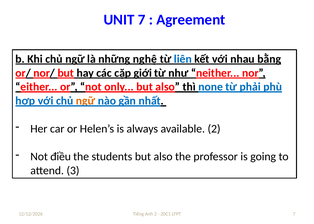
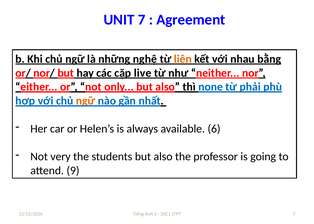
liên colour: blue -> orange (183, 59)
giới: giới -> live (143, 73)
available 2: 2 -> 6 (214, 129)
điều: điều -> very (61, 157)
3: 3 -> 9 (73, 171)
